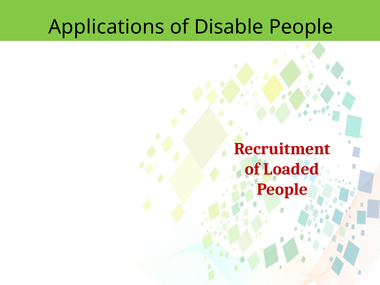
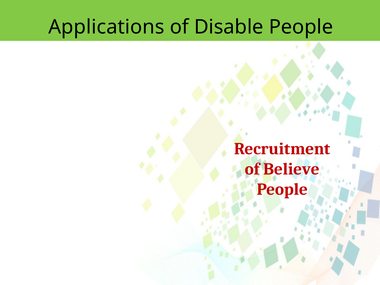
Loaded: Loaded -> Believe (291, 169)
